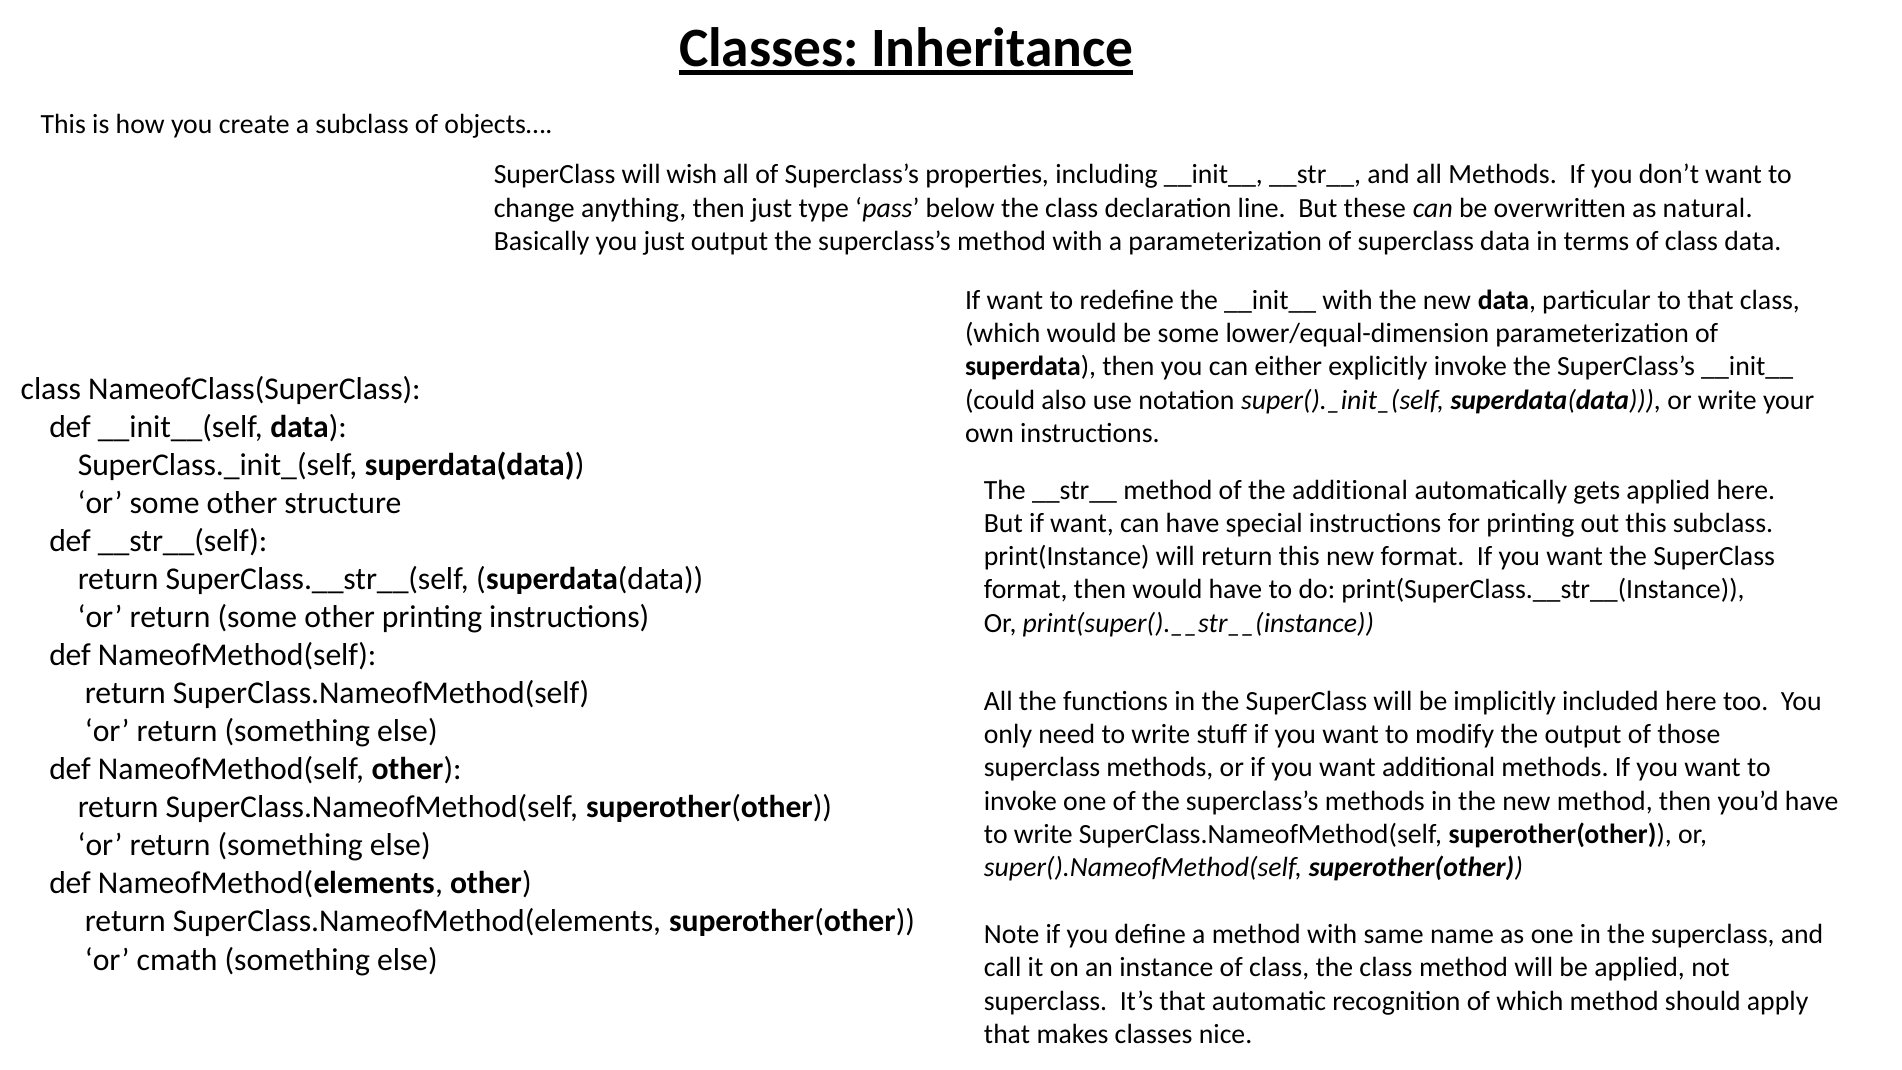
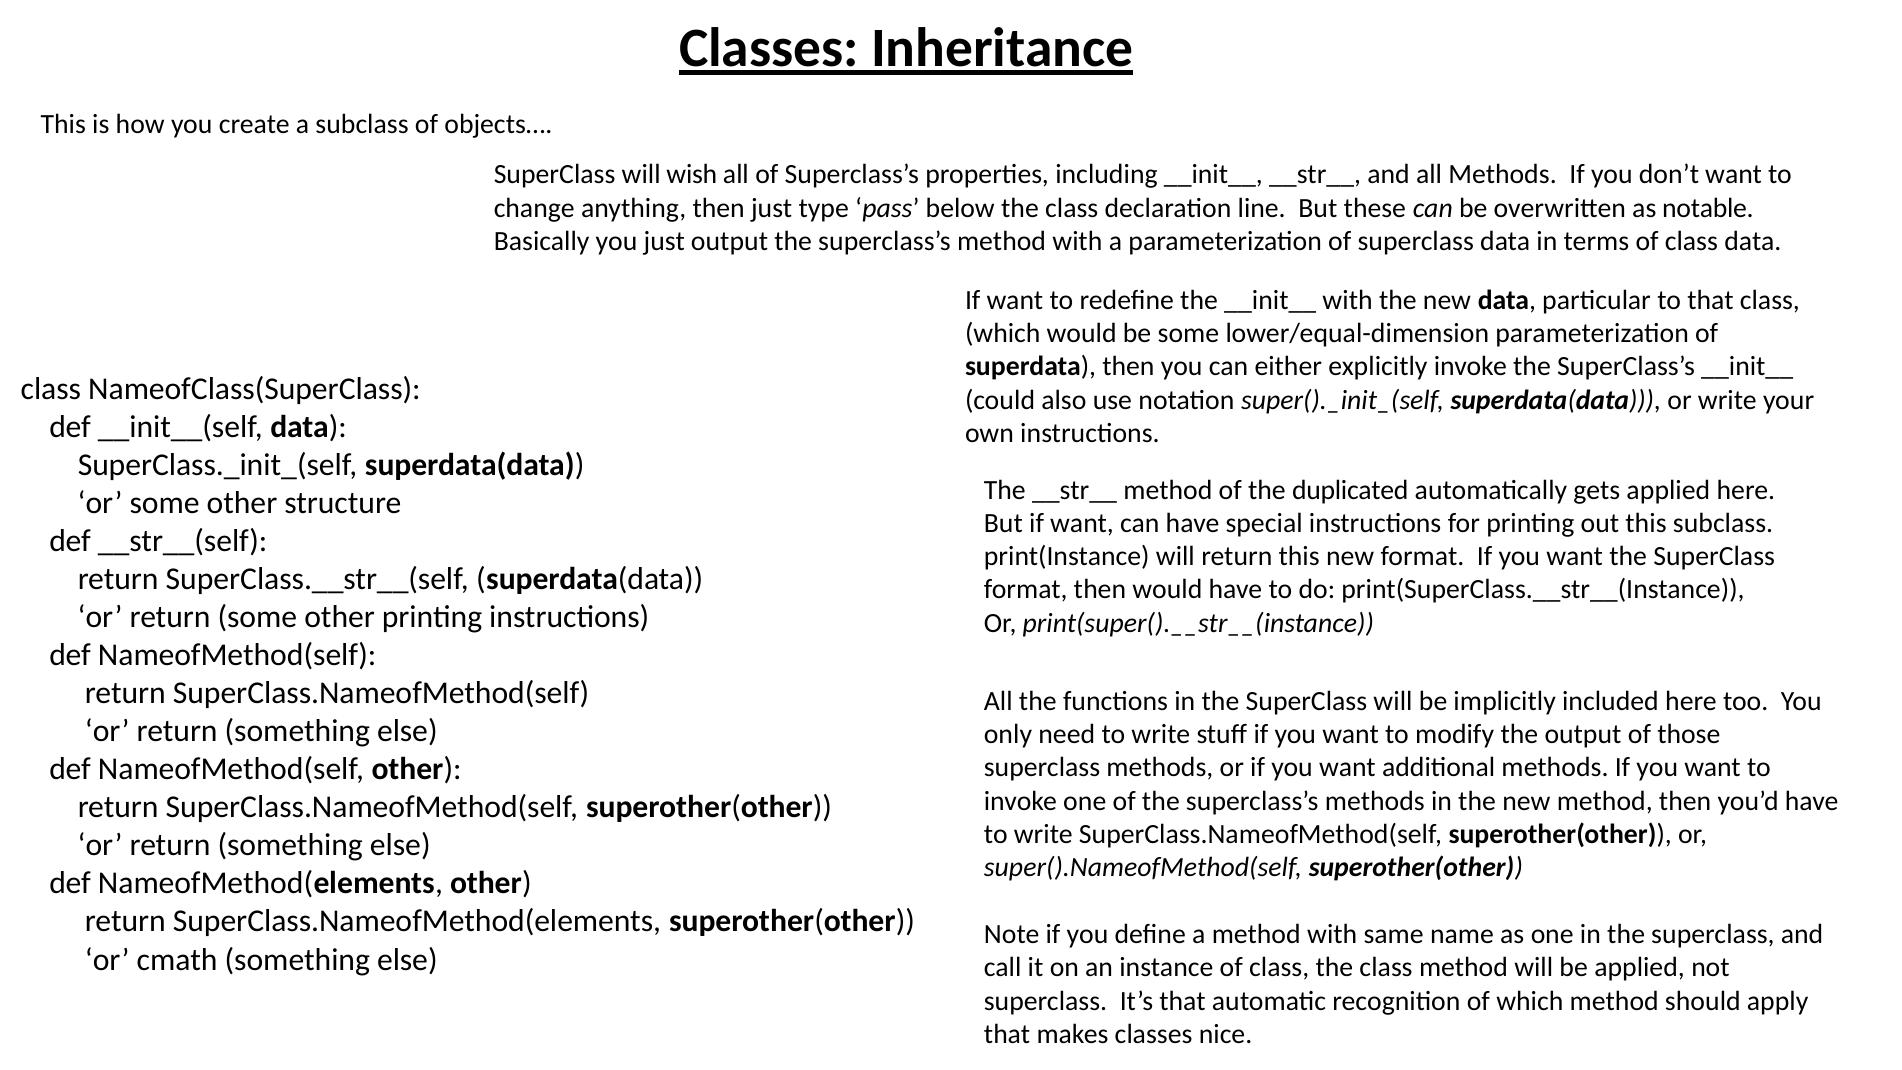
natural: natural -> notable (1708, 208)
the additional: additional -> duplicated (1350, 490)
